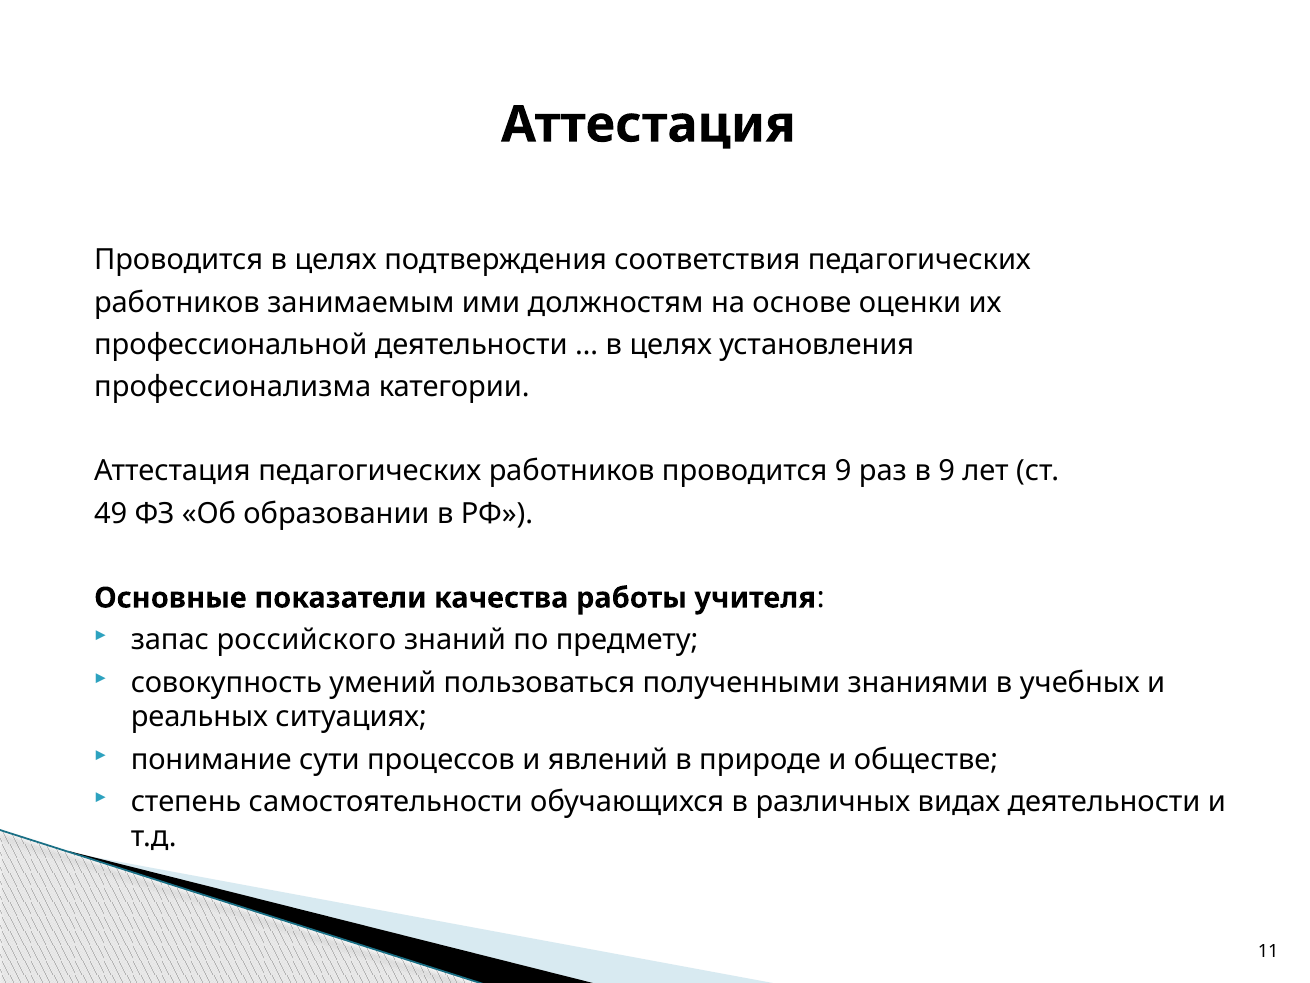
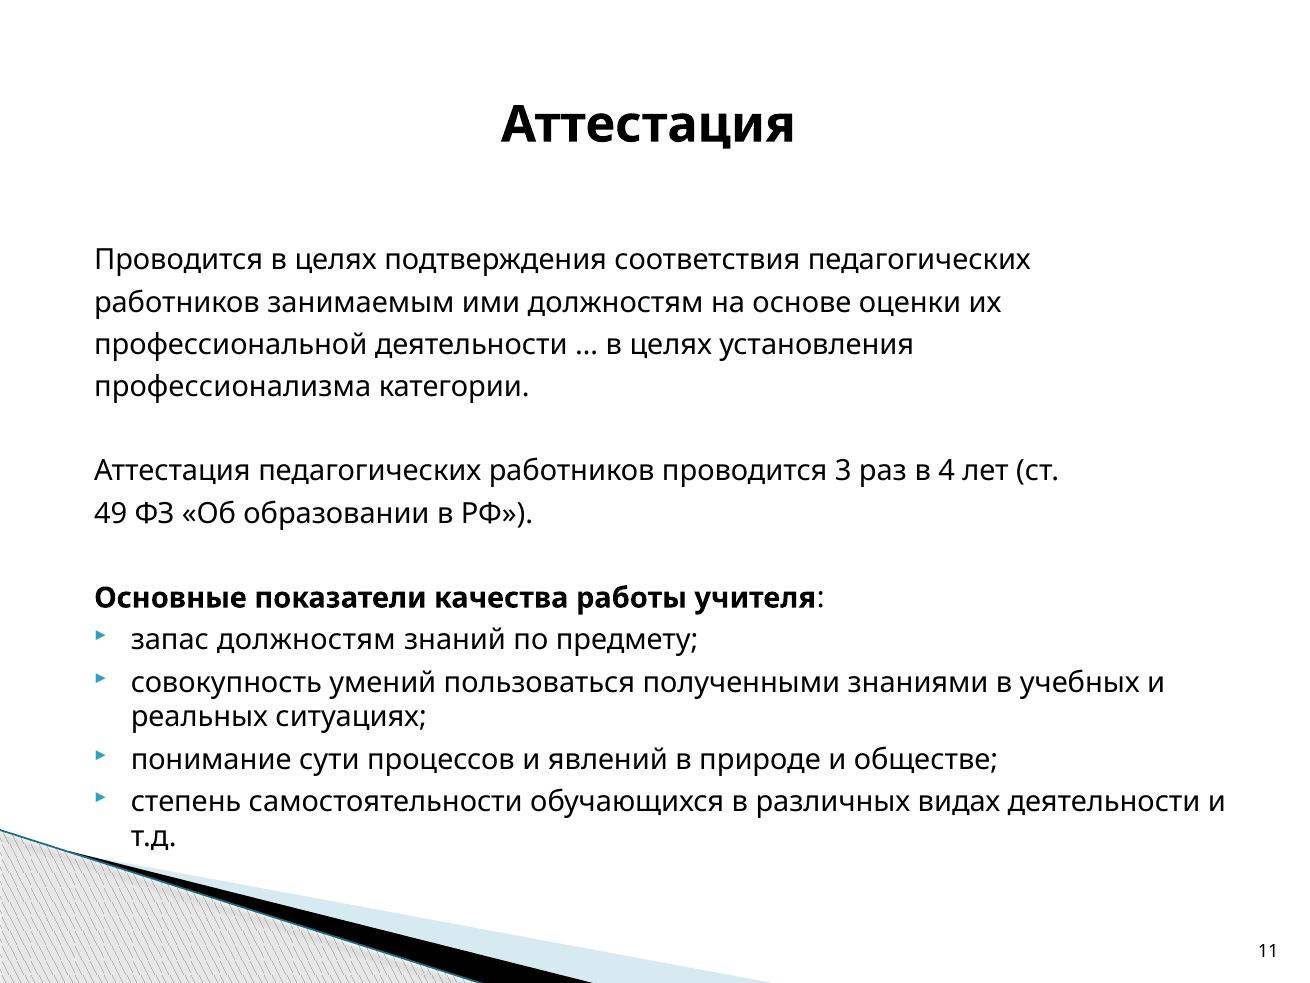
проводится 9: 9 -> 3 (843, 471)
в 9: 9 -> 4 (947, 471)
запас российского: российского -> должностям (306, 640)
